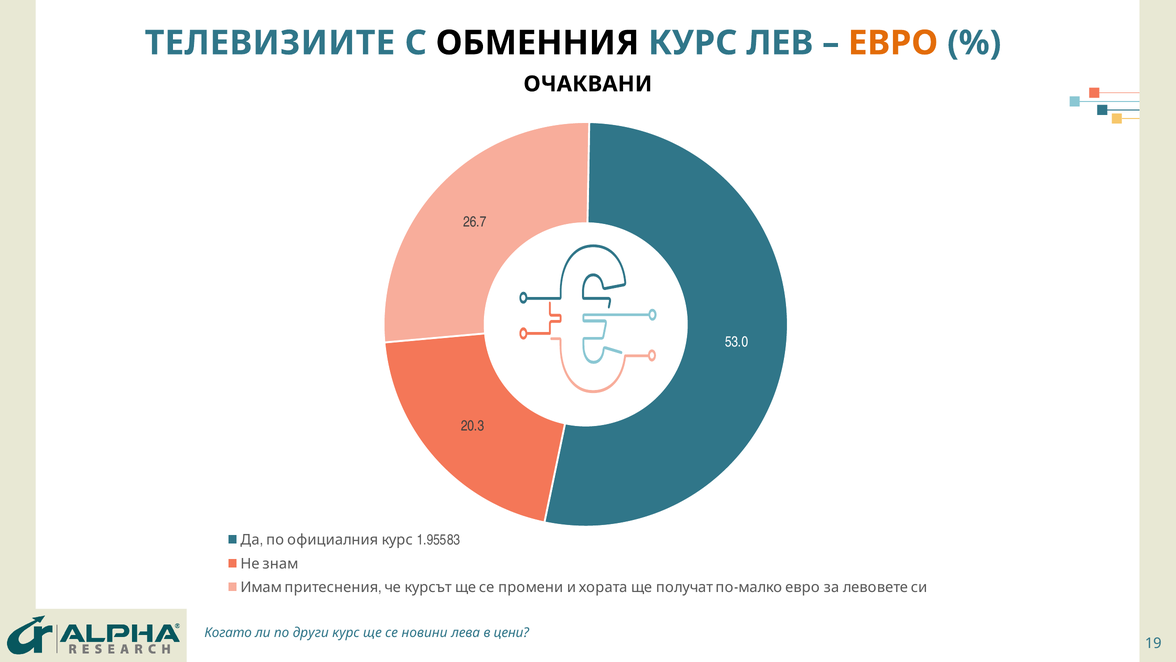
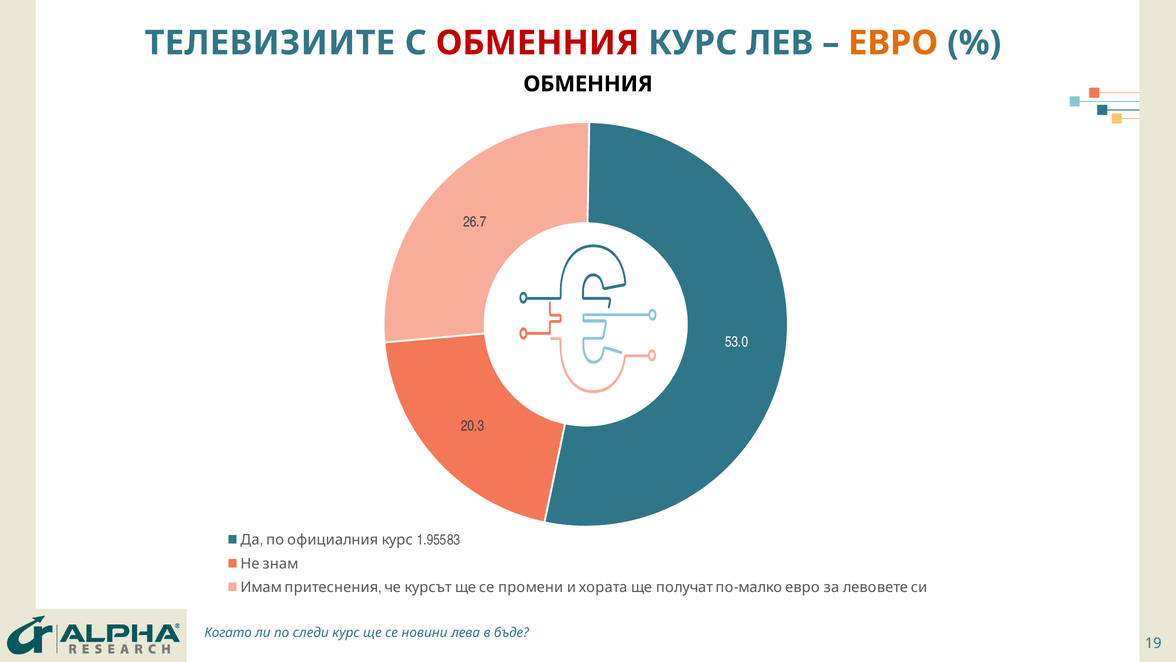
ОБМЕННИЯ colour: black -> red (538, 43)
ОЧАКВАНИ: ОЧАКВАНИ -> ОБМЕННИЯ (588, 84)
други: други -> следи (311, 632)
цени: цени -> бъде (511, 632)
